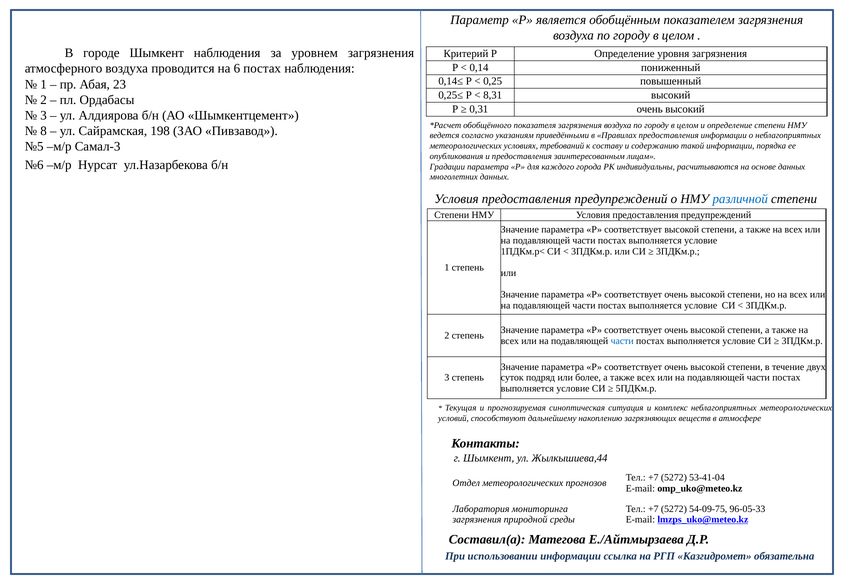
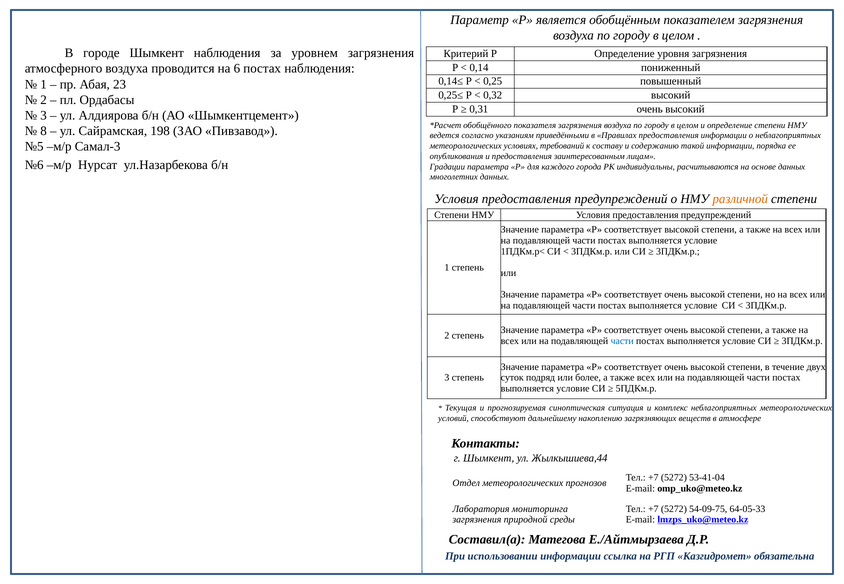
8,31: 8,31 -> 0,32 (493, 95)
различной colour: blue -> orange (740, 199)
96-05-33: 96-05-33 -> 64-05-33 (747, 509)
